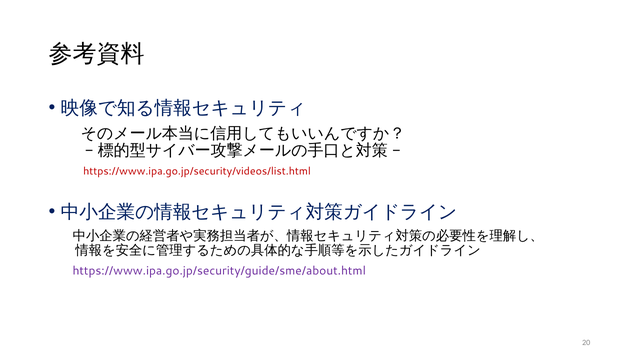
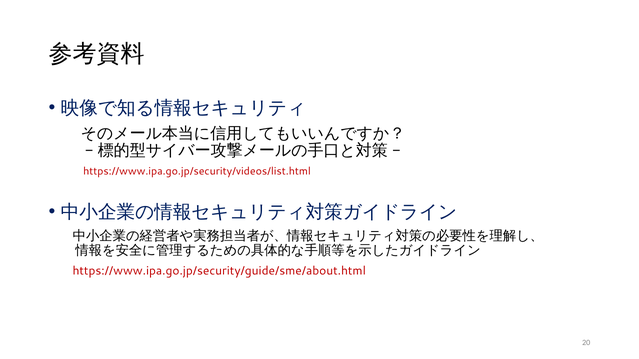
https://www.ipa.go.jp/security/guide/sme/about.html colour: purple -> red (219, 271)
